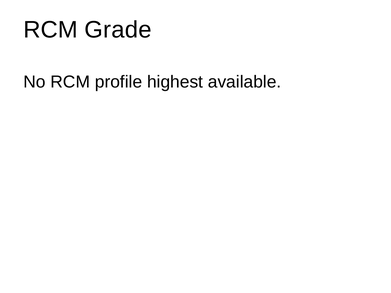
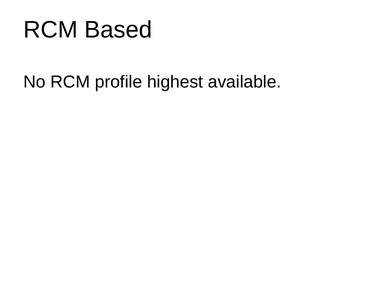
Grade: Grade -> Based (118, 30)
